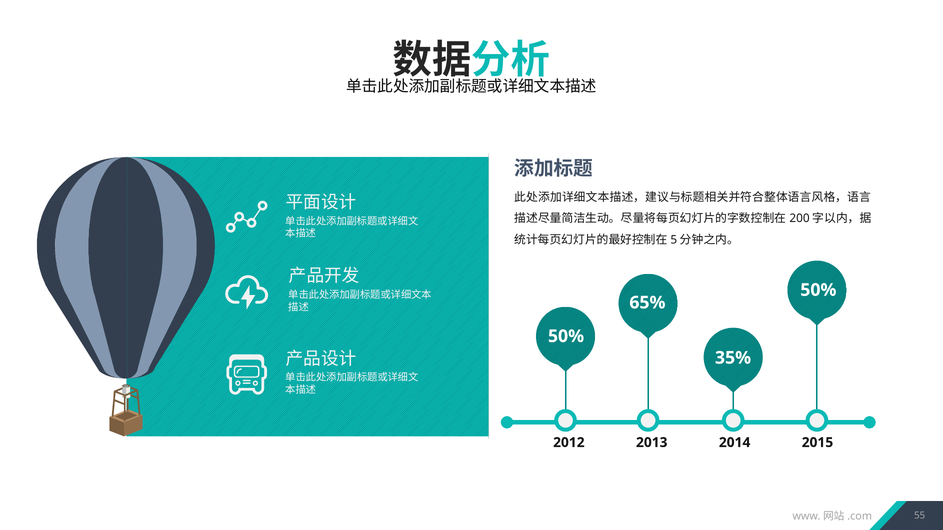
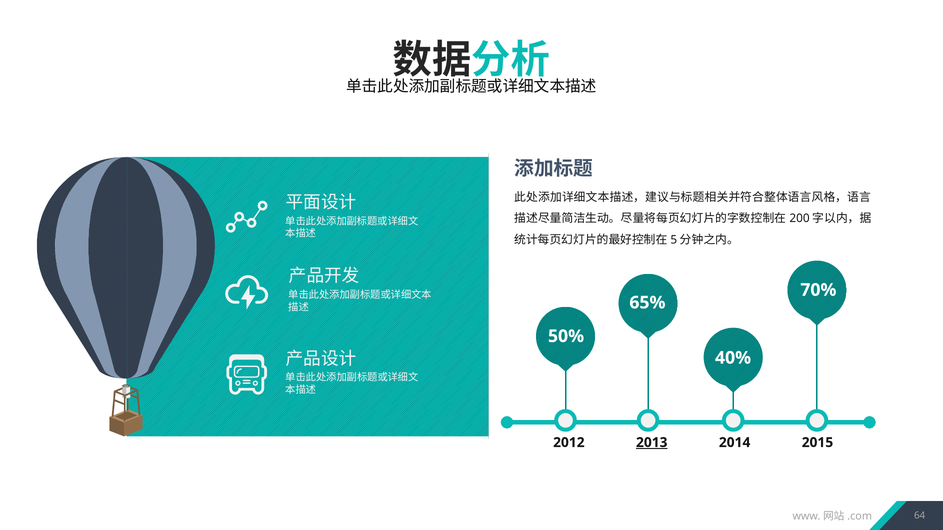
50%: 50% -> 70% (818, 290)
35%: 35% -> 40% (733, 358)
2013 underline: none -> present (652, 443)
55: 55 -> 64 (920, 516)
